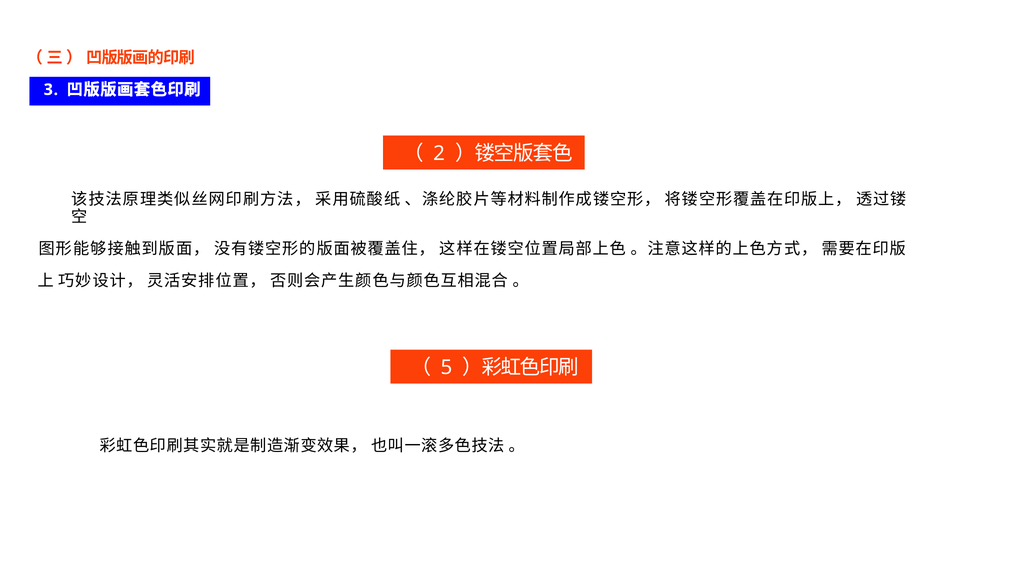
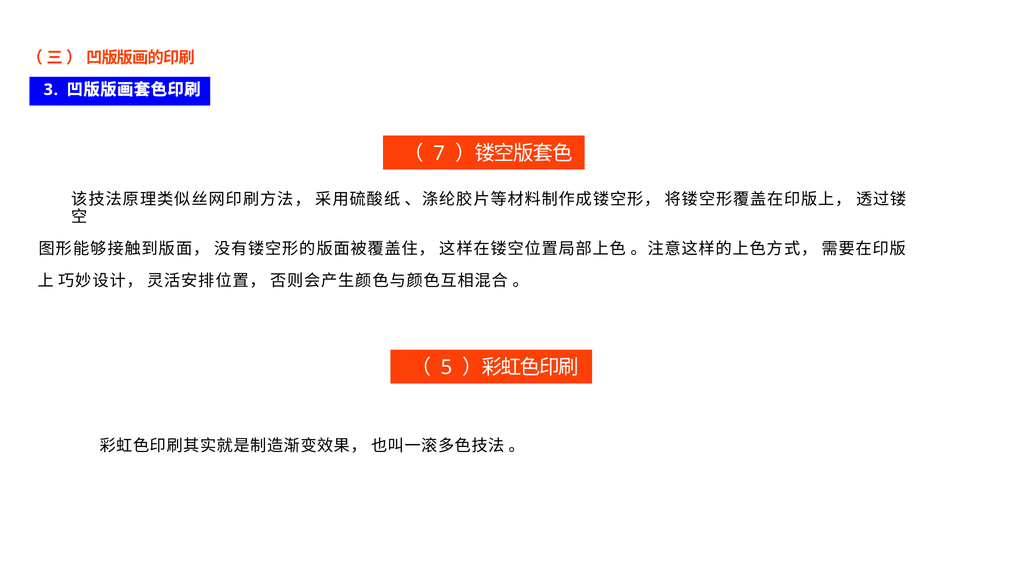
2: 2 -> 7 (439, 153)
